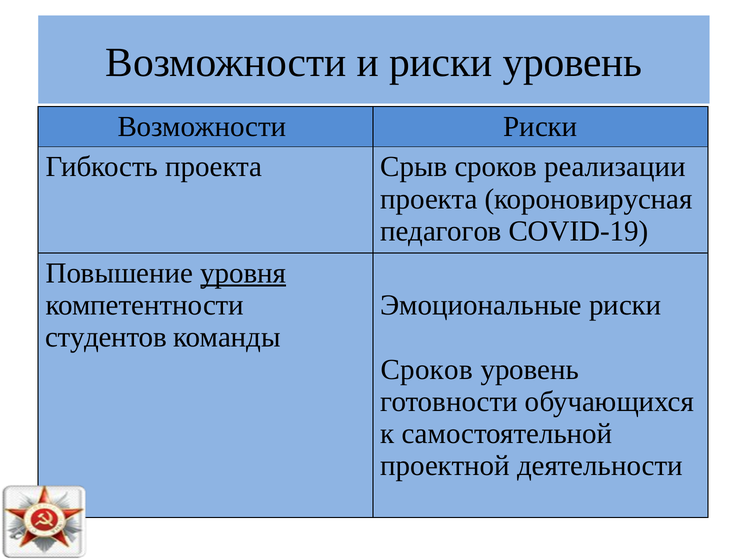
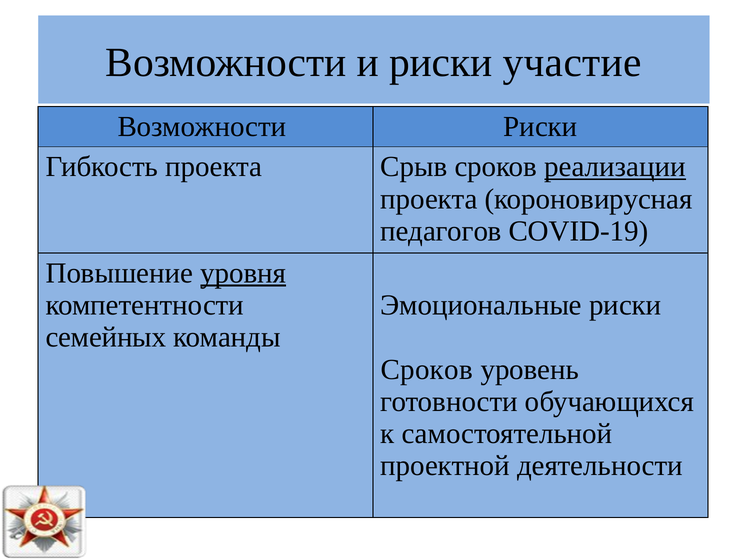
риски уровень: уровень -> участие (572, 62)
реализации underline: none -> present (615, 167)
студентов: студентов -> семейных (106, 337)
